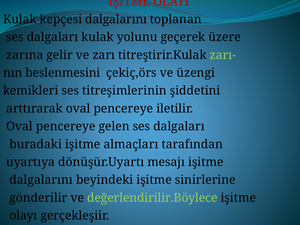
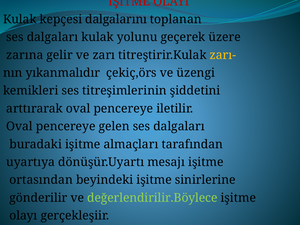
zarı- colour: light green -> yellow (223, 55)
beslenmesini: beslenmesini -> yıkanmalıdır (63, 73)
dalgalarını: dalgalarını -> ortasından (41, 180)
